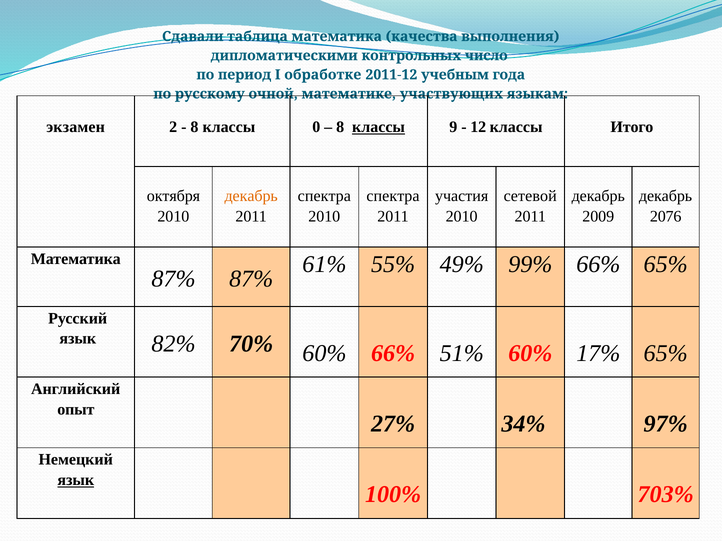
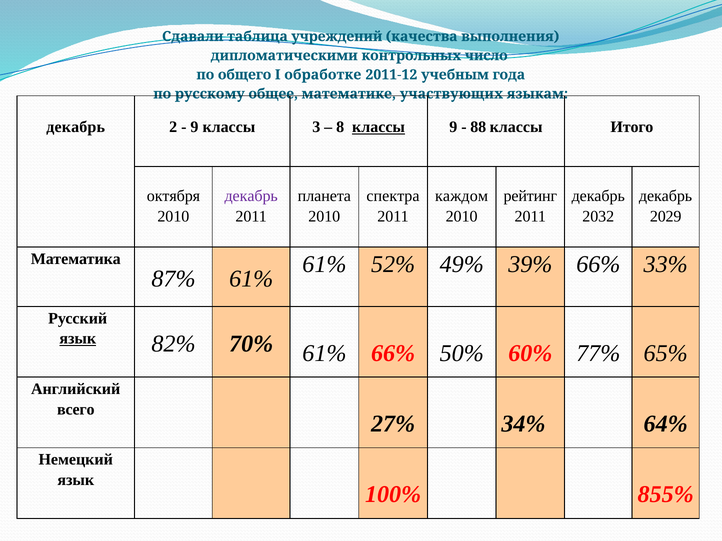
таблица математика: математика -> учреждений (337, 36)
период: период -> общего (245, 75)
очной: очной -> общее (273, 94)
экзамен: экзамен -> декабрь (76, 127)
8: 8 -> 9 (194, 127)
0: 0 -> 3 (316, 127)
12: 12 -> 88 (478, 127)
декабрь colour: orange -> purple (251, 196)
спектра: спектра -> планета (324, 196)
участия: участия -> каждом (462, 196)
сетевой: сетевой -> рейтинг (530, 196)
2009: 2009 -> 2032 (598, 217)
2076: 2076 -> 2029 (666, 217)
55%: 55% -> 52% (393, 265)
99%: 99% -> 39% (530, 265)
66% 65%: 65% -> 33% (666, 265)
87% 87%: 87% -> 61% (251, 279)
язык underline: none -> present (78, 339)
70% 60%: 60% -> 61% (324, 354)
51%: 51% -> 50% (462, 354)
17%: 17% -> 77% (598, 354)
опыт: опыт -> всего (76, 410)
97%: 97% -> 64% (666, 424)
язык underline: present -> none (76, 480)
703%: 703% -> 855% (666, 495)
